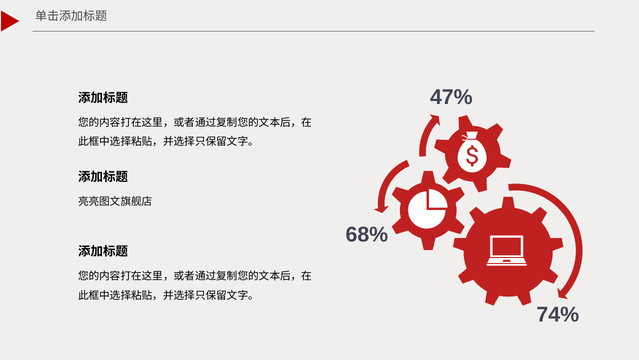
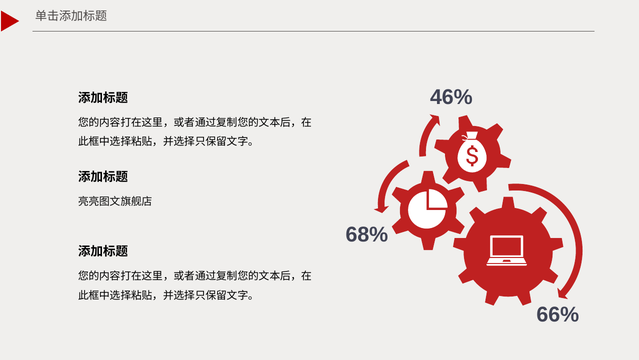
47%: 47% -> 46% (451, 97)
74%: 74% -> 66% (558, 314)
